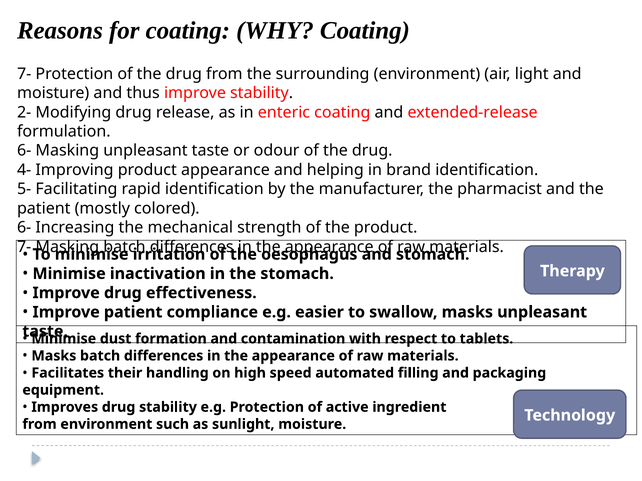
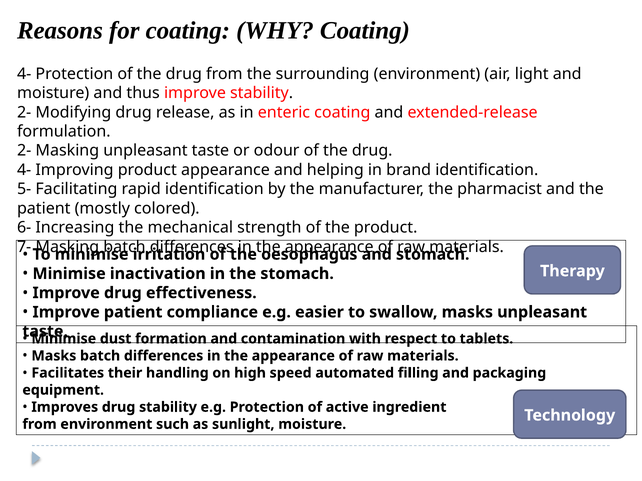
7-: 7- -> 4- (24, 74)
6-: 6- -> 2- (24, 151)
